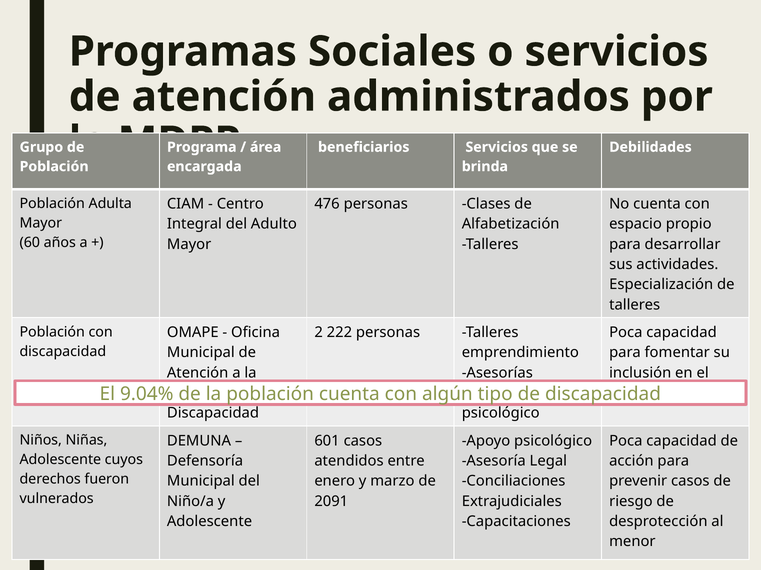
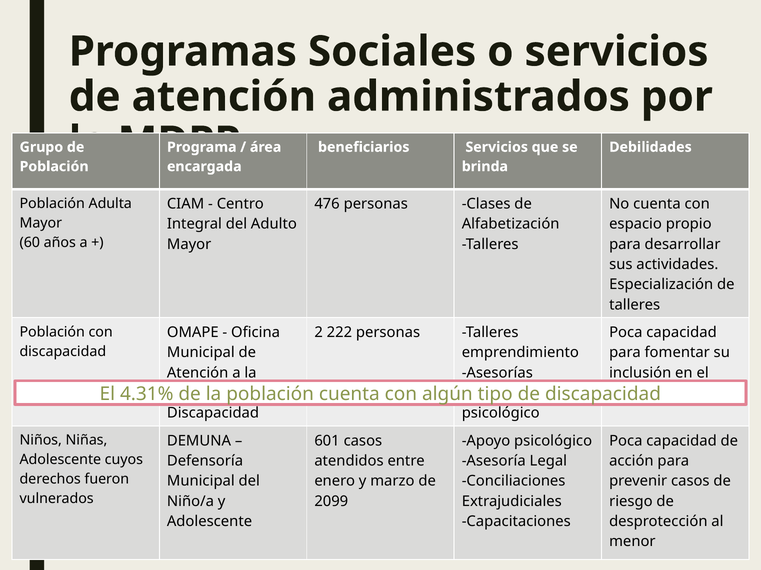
9.04%: 9.04% -> 4.31% (147, 395)
2091: 2091 -> 2099 (331, 502)
